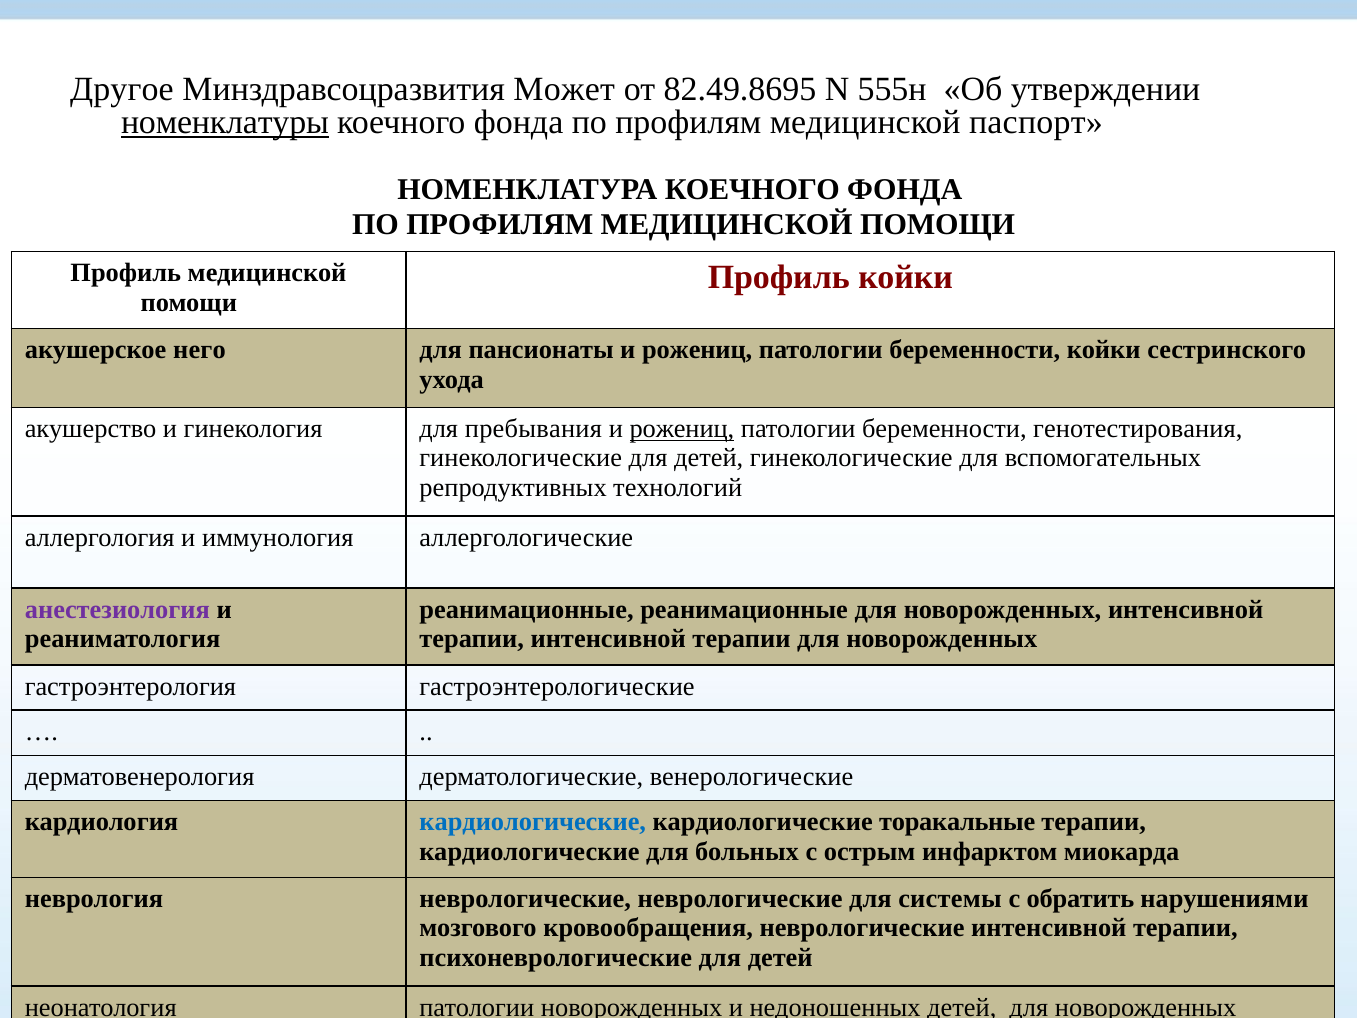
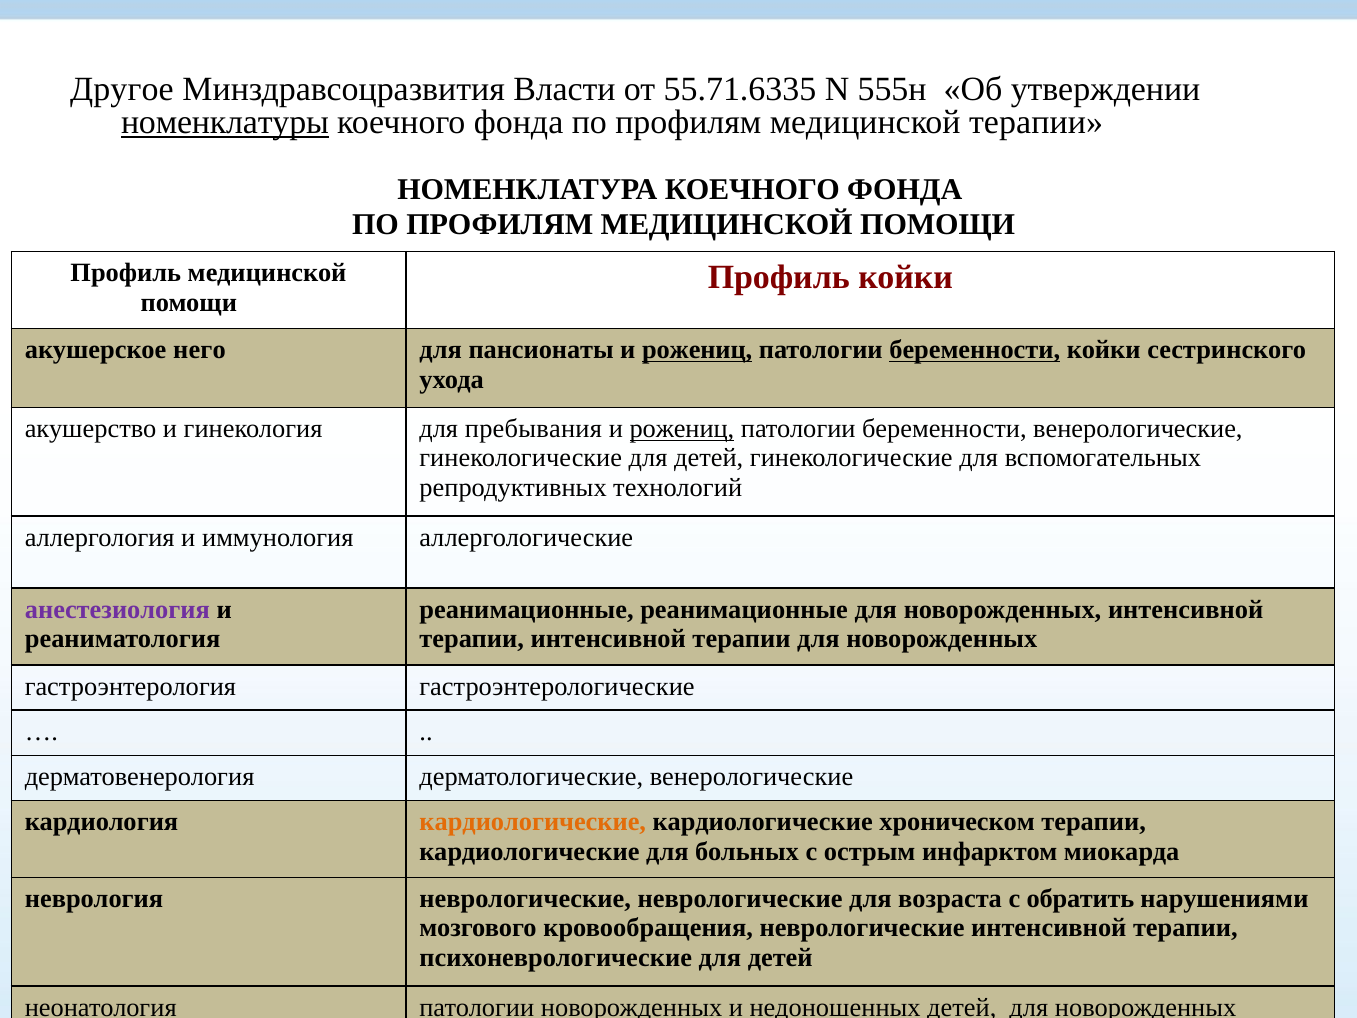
Может: Может -> Власти (564, 90)
82.49.8695: 82.49.8695 -> 55.71.6335 (740, 90)
медицинской паспорт: паспорт -> терапии (1036, 122)
рожениц underline: none -> present (697, 350)
беременности underline: none -> present (975, 350)
беременности генотестирования: генотестирования -> венерологические (1138, 429)
кардиологические colour: blue -> orange (533, 822)
торакальные: торакальные -> хроническом (957, 822)
системы: системы -> возраста (950, 899)
